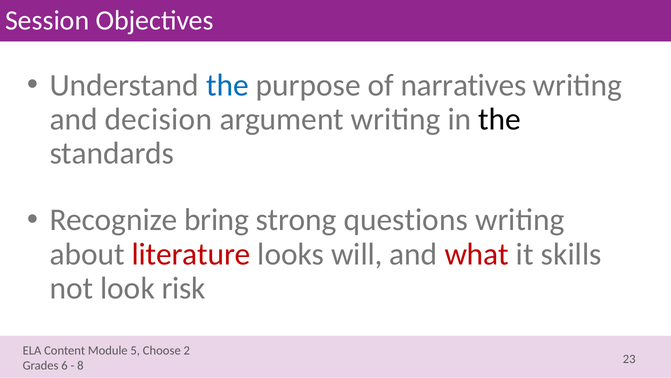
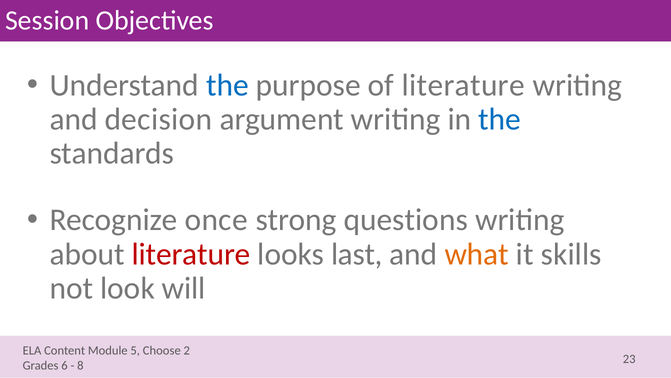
of narratives: narratives -> literature (463, 85)
the colour: black -> blue (500, 119)
bring: bring -> once (216, 220)
will: will -> last (357, 254)
what colour: red -> orange (477, 254)
risk: risk -> will (184, 288)
